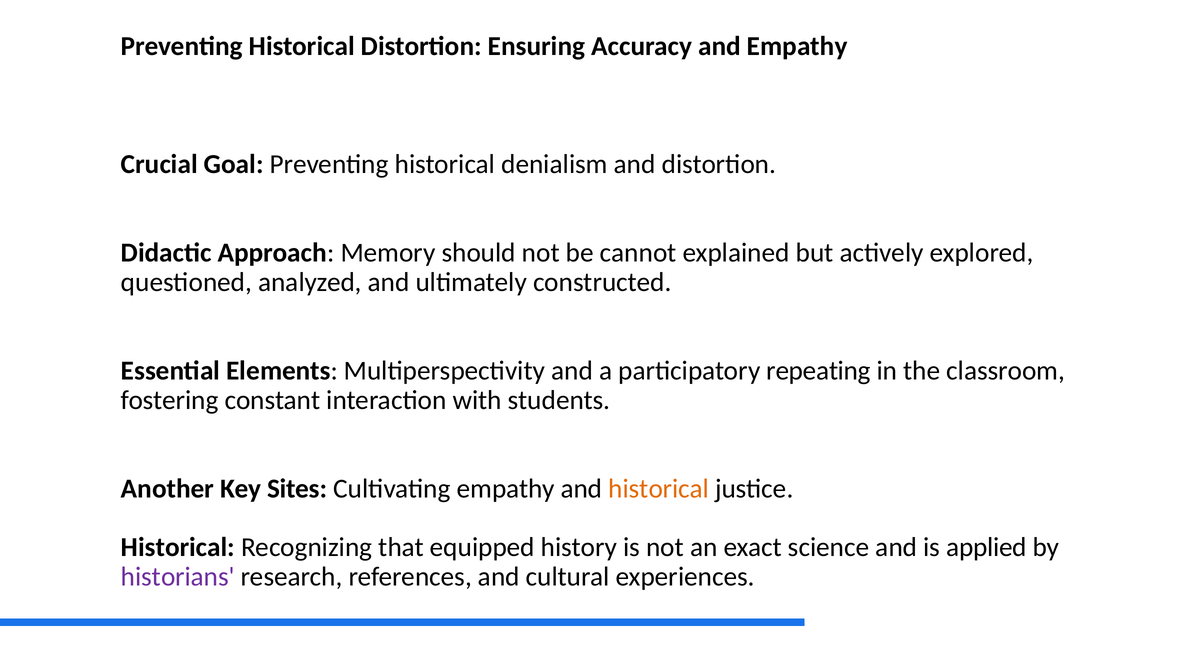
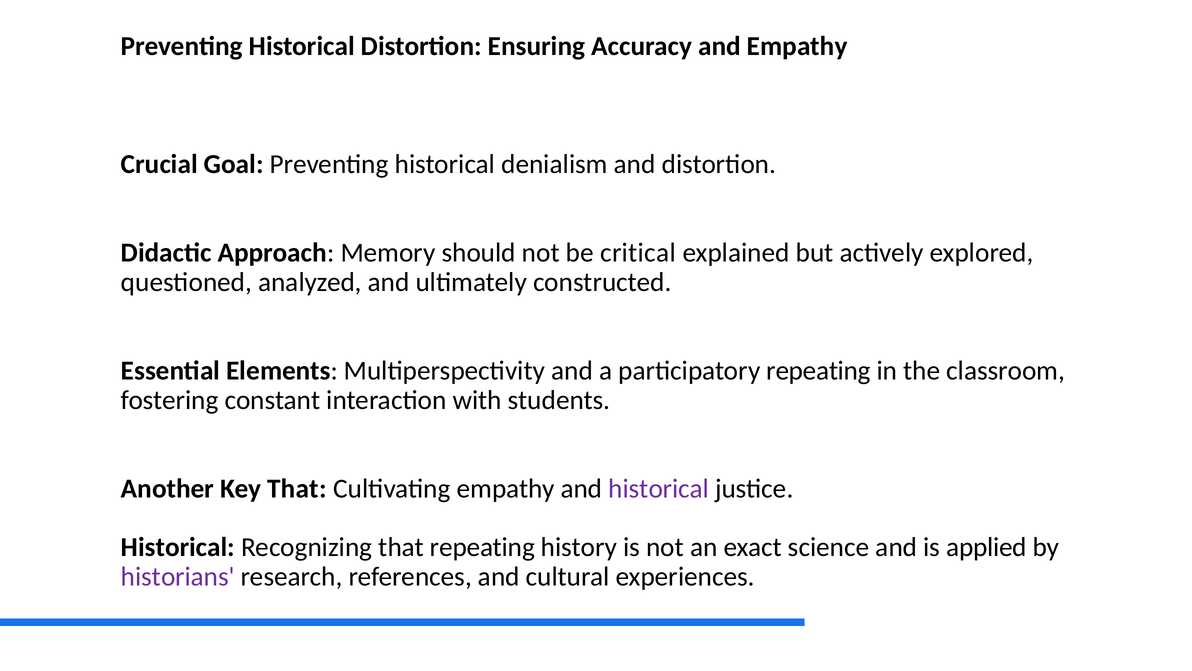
cannot: cannot -> critical (638, 252)
Key Sites: Sites -> That (297, 488)
historical colour: orange -> purple (659, 488)
that equipped: equipped -> repeating (482, 547)
